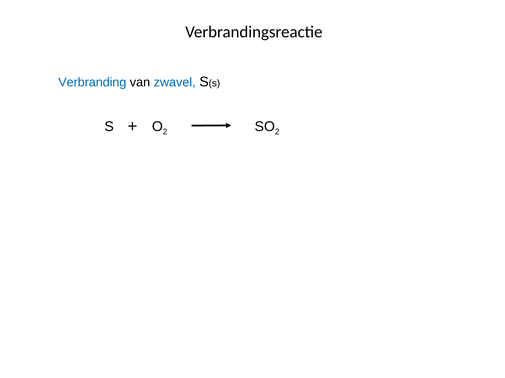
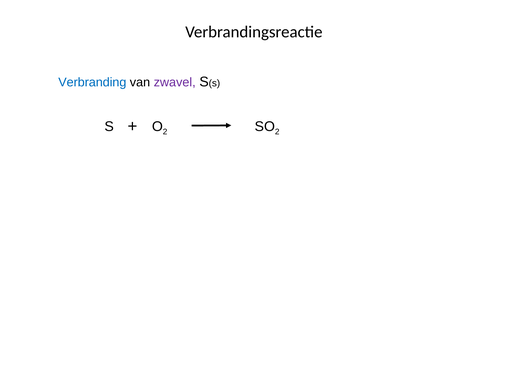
zwavel colour: blue -> purple (175, 82)
